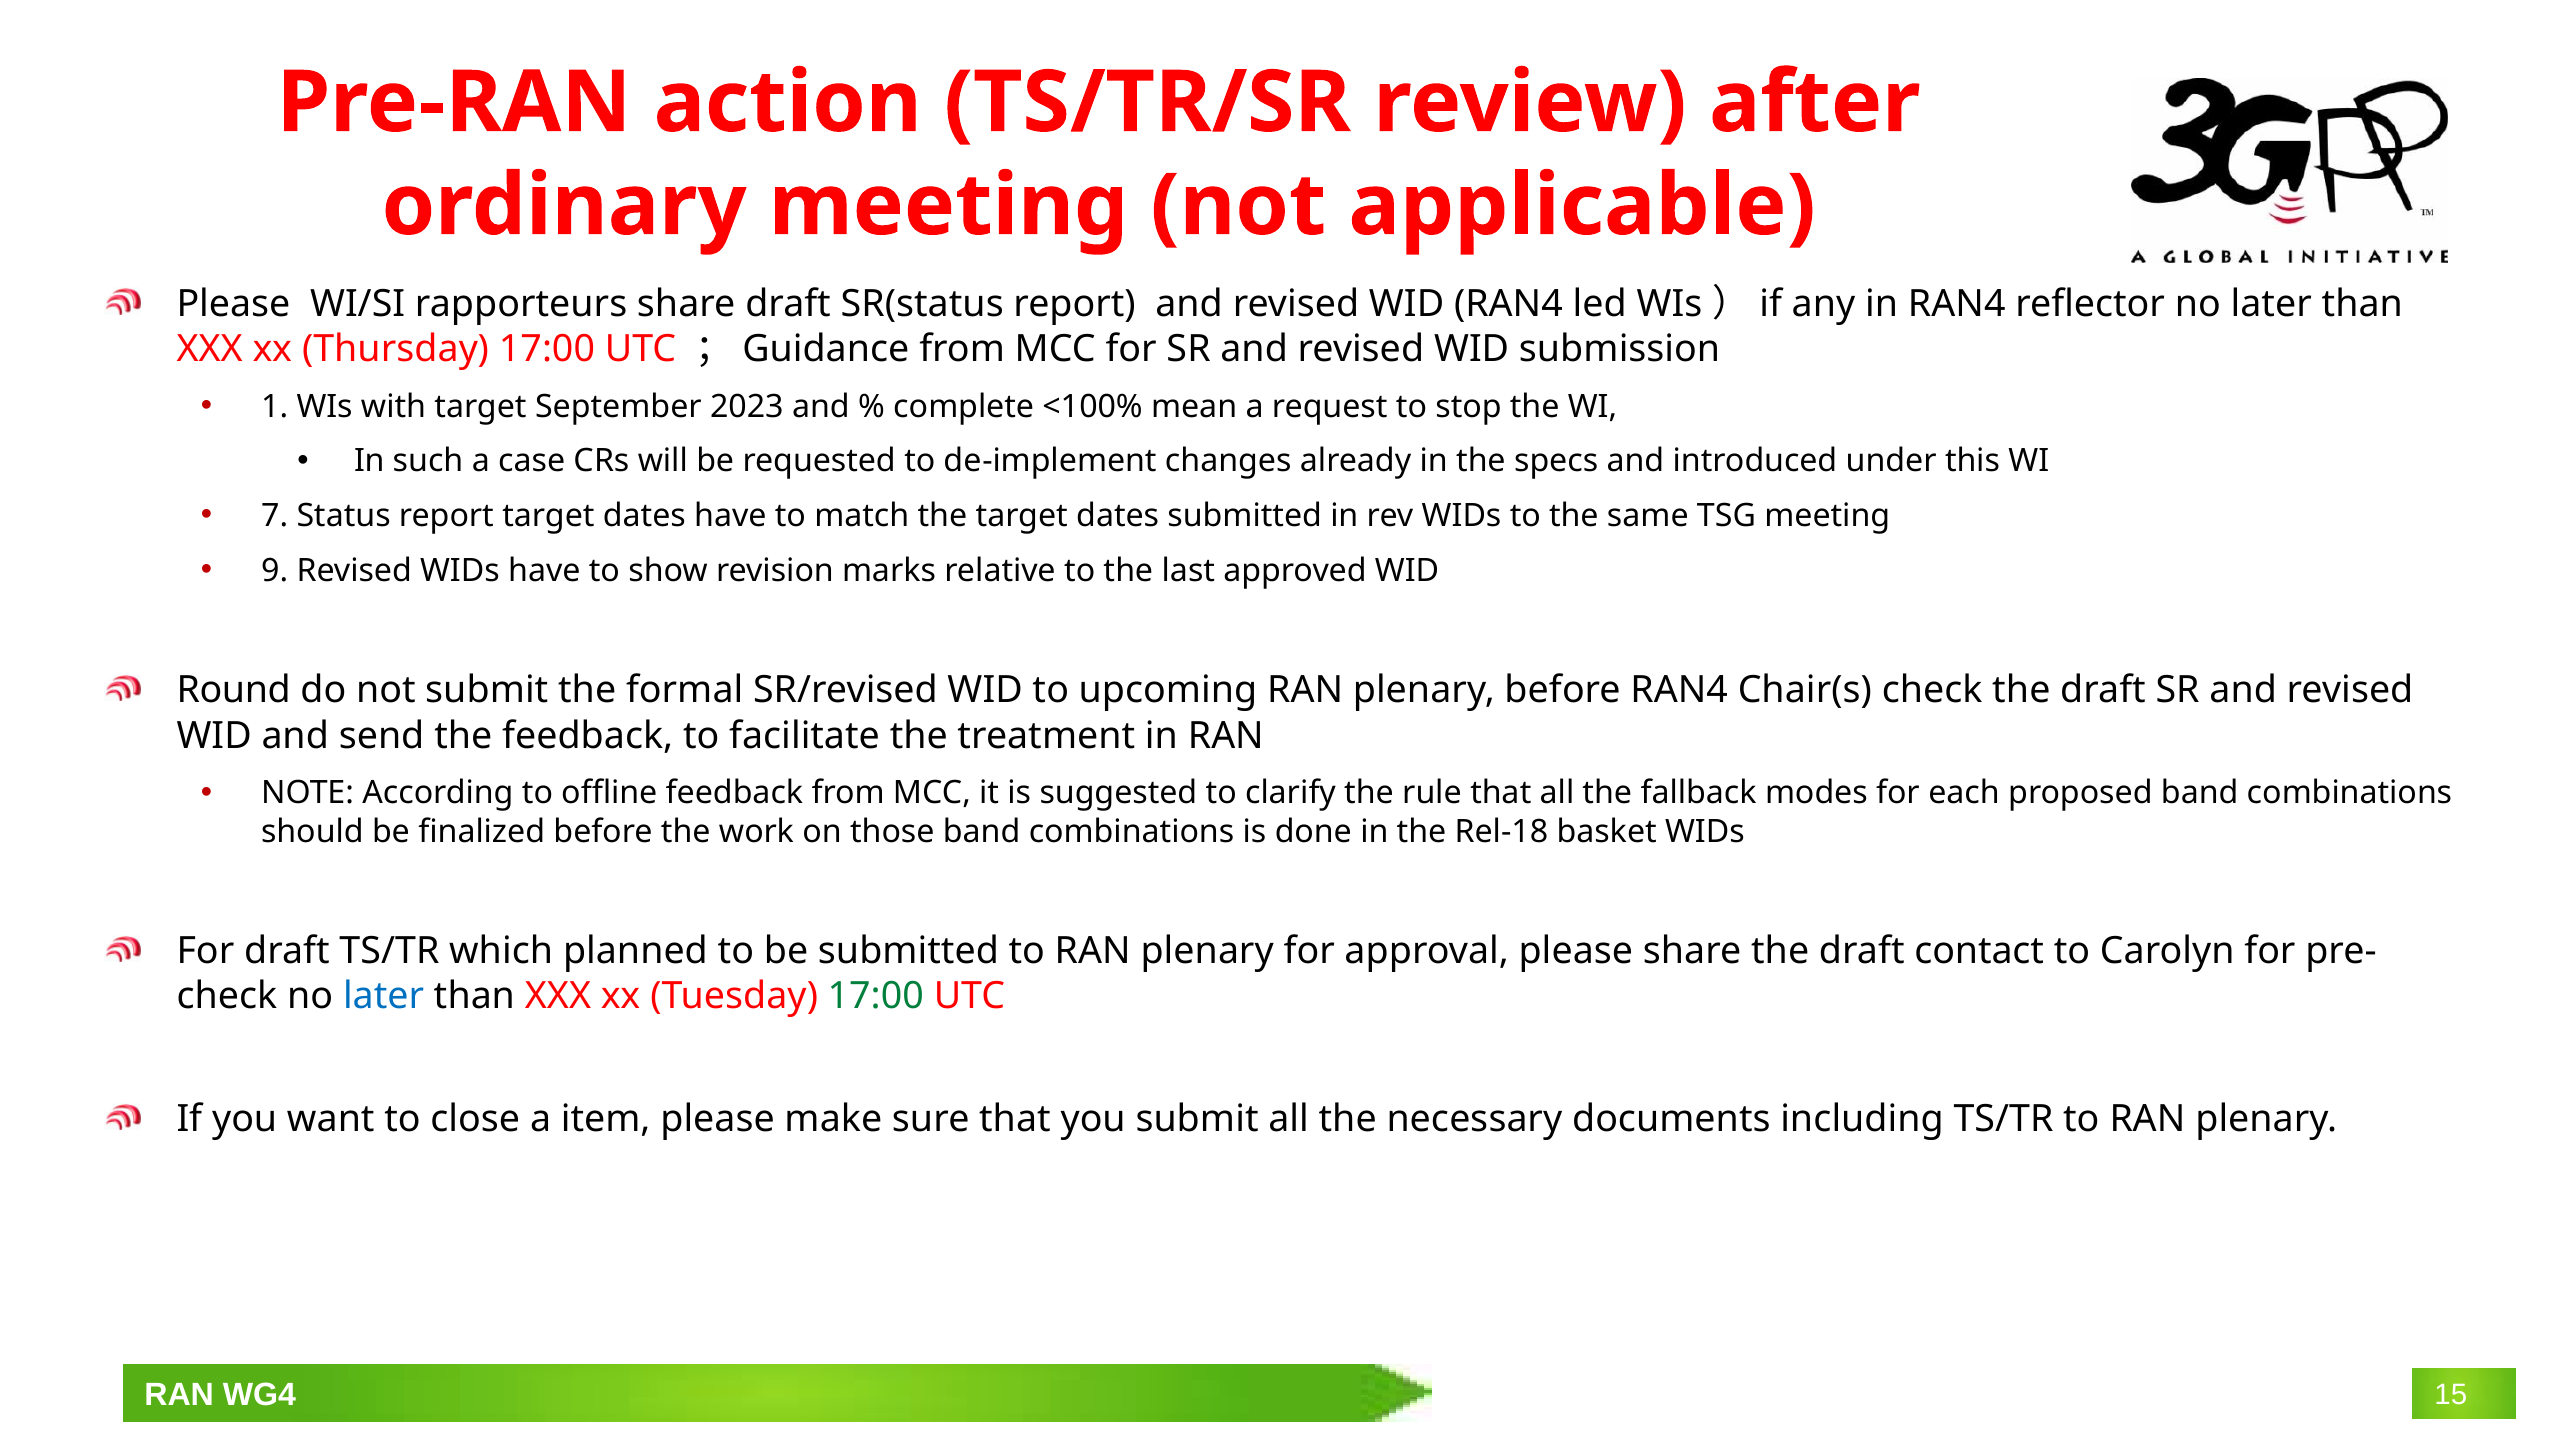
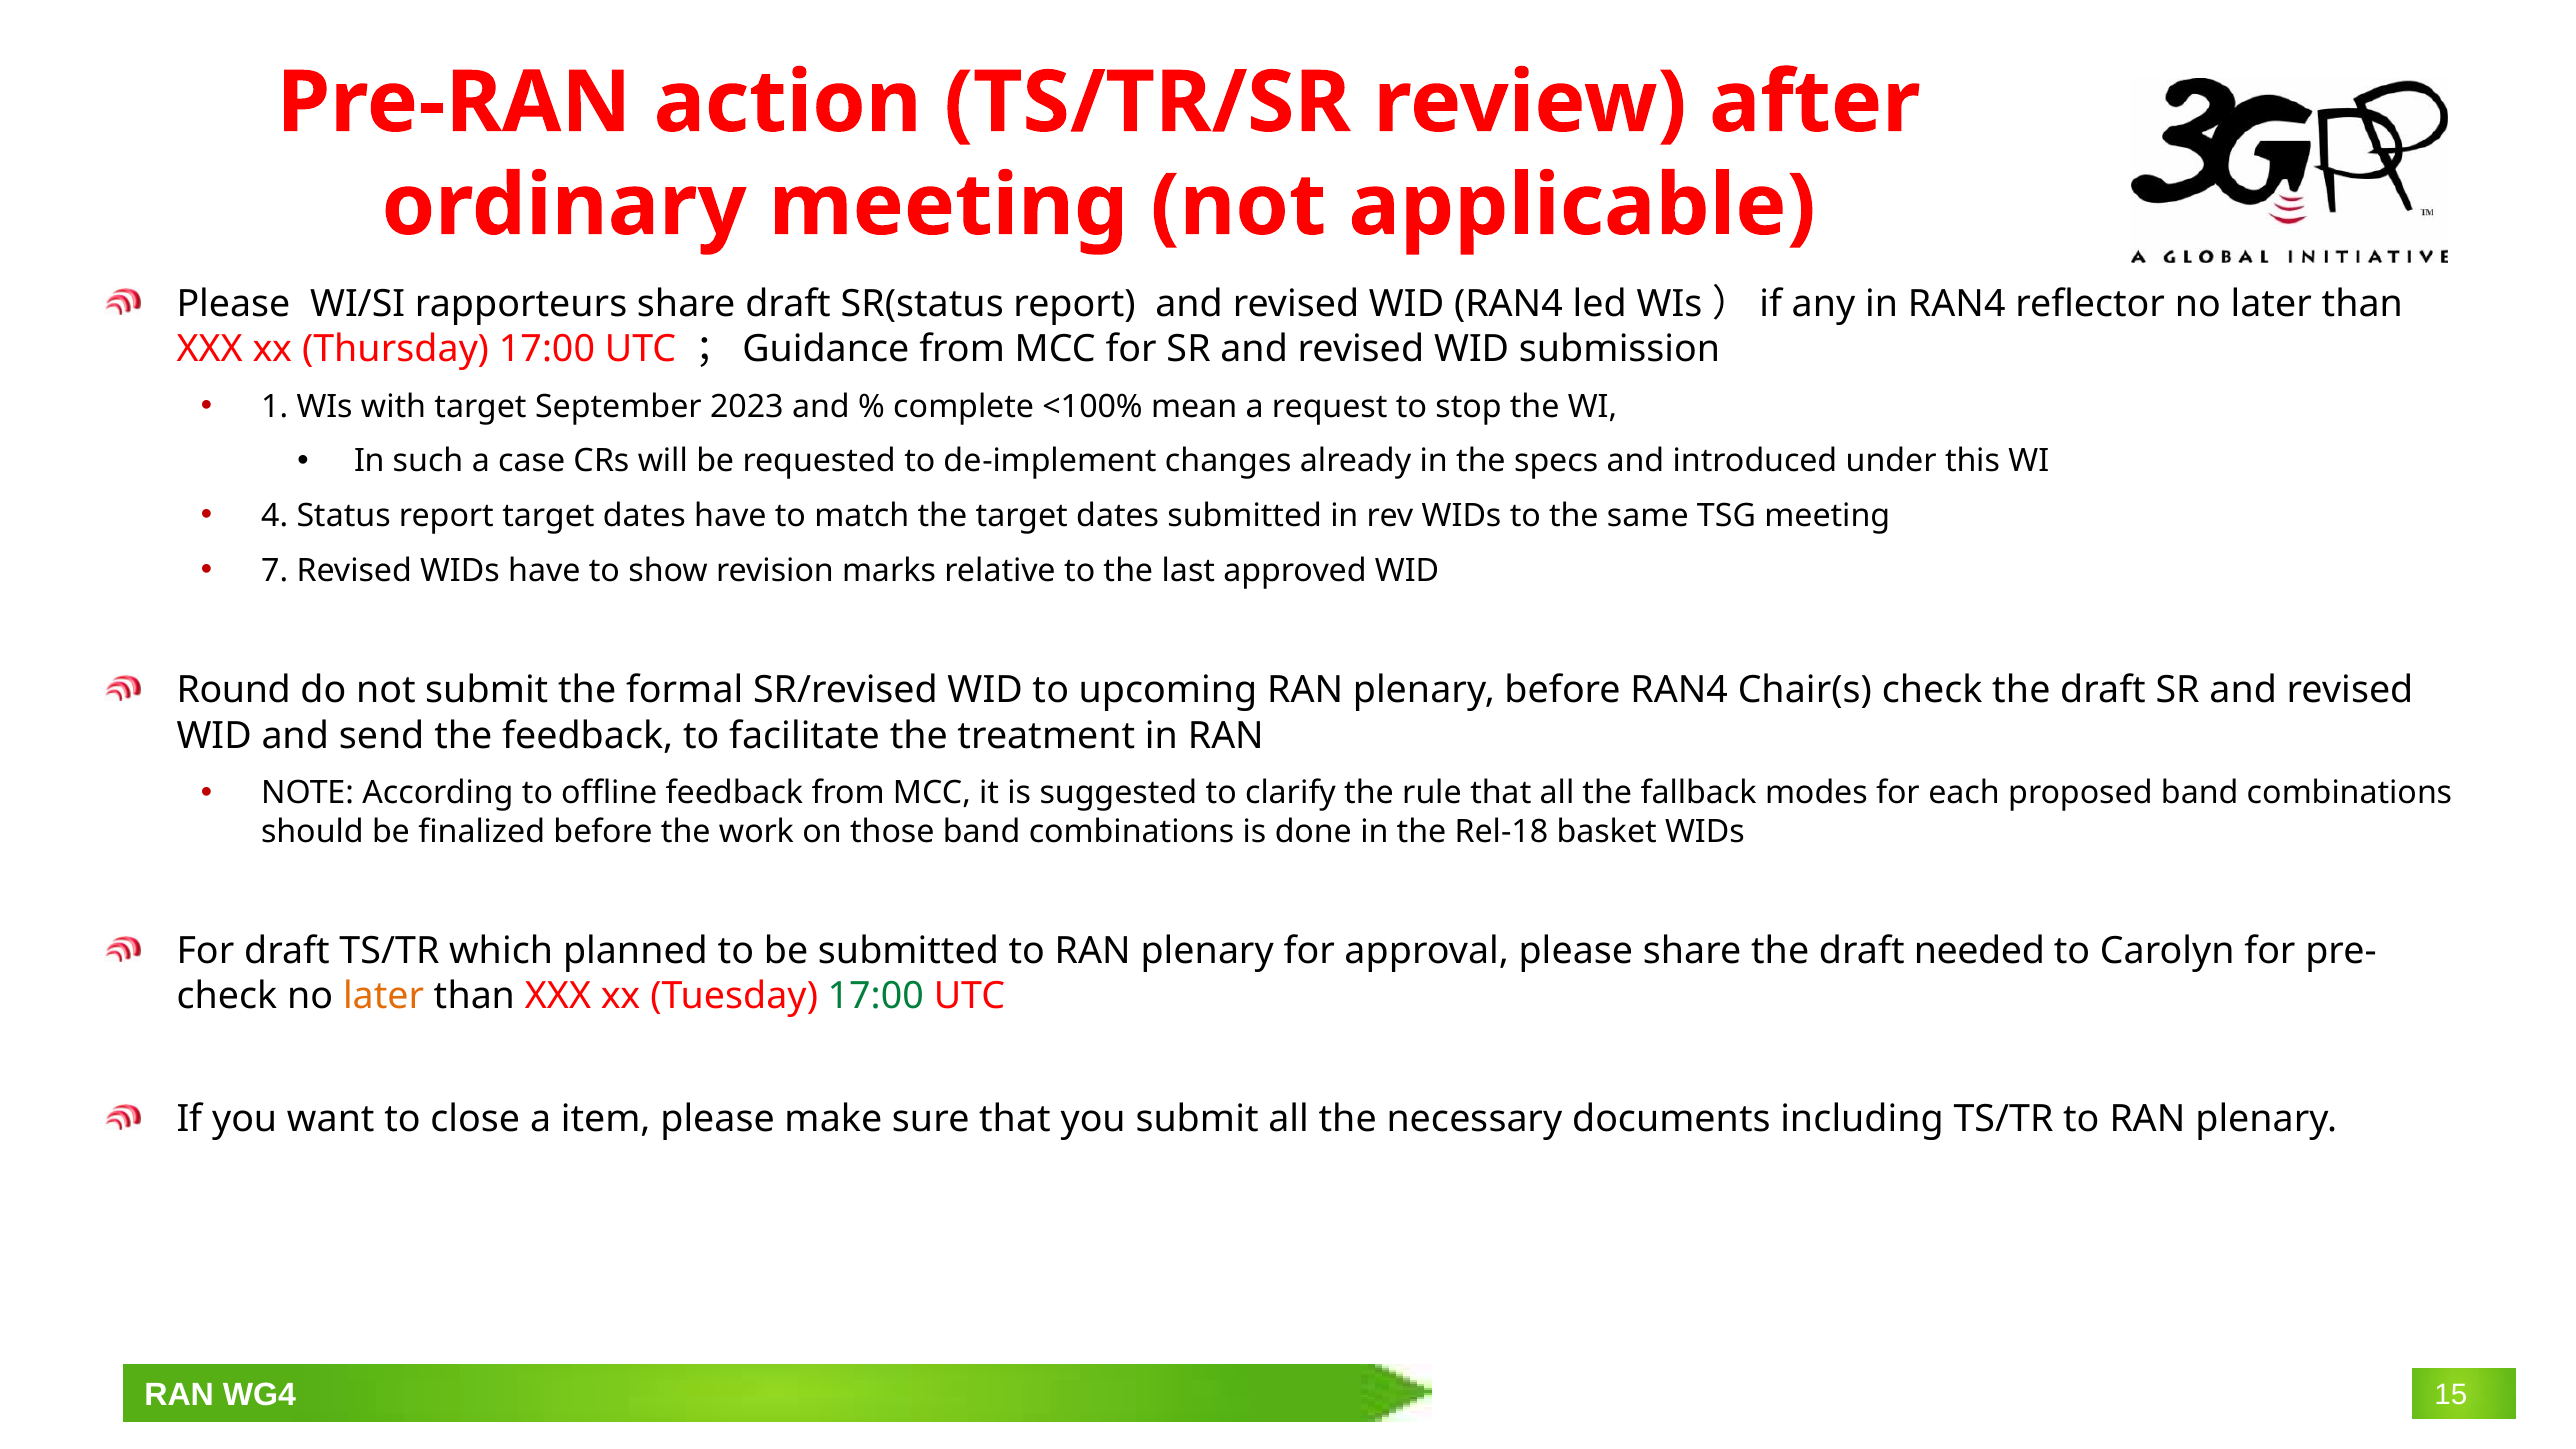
7: 7 -> 4 (275, 516)
9: 9 -> 7 (275, 571)
contact: contact -> needed (1979, 951)
later colour: blue -> orange (384, 997)
